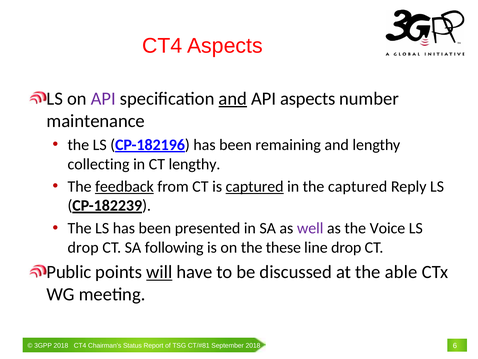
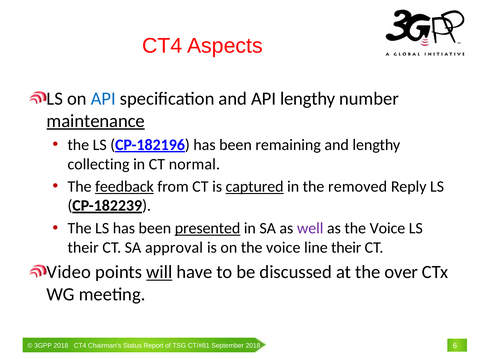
API colour: purple -> blue (103, 98)
and underline: present -> none (233, 98)
API aspects: aspects -> lengthy (308, 98)
maintenance underline: none -> present (96, 121)
CT lengthy: lengthy -> normal (194, 164)
the captured: captured -> removed (358, 186)
presented underline: none -> present (208, 228)
drop: drop -> their (83, 247)
following: following -> approval (174, 247)
on the these: these -> voice (283, 247)
line drop: drop -> their (346, 247)
Public: Public -> Video (69, 272)
able: able -> over (401, 272)
